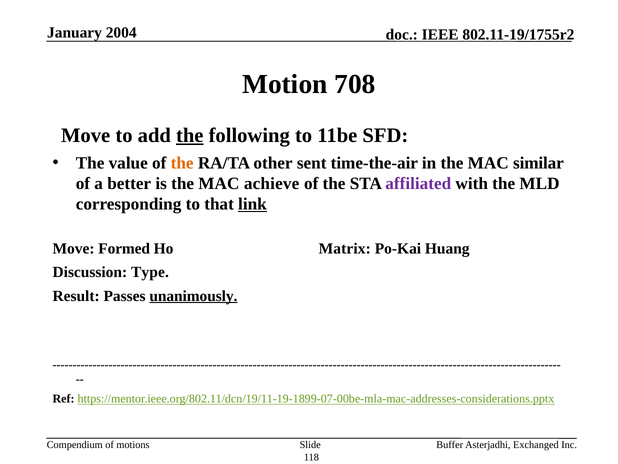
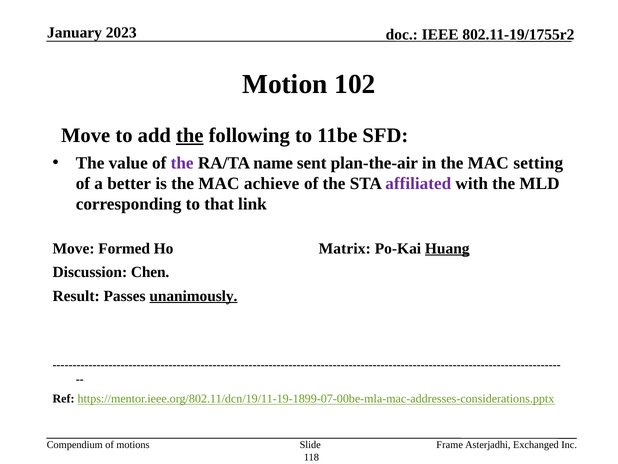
2004: 2004 -> 2023 (121, 33)
708: 708 -> 102 (355, 84)
the colour: orange -> purple (182, 163)
other: other -> name (273, 163)
time-the-air: time-the-air -> plan-the-air (374, 163)
similar: similar -> setting (538, 163)
link underline: present -> none (252, 204)
Huang underline: none -> present (447, 248)
Type: Type -> Chen (150, 272)
Buffer: Buffer -> Frame (450, 445)
